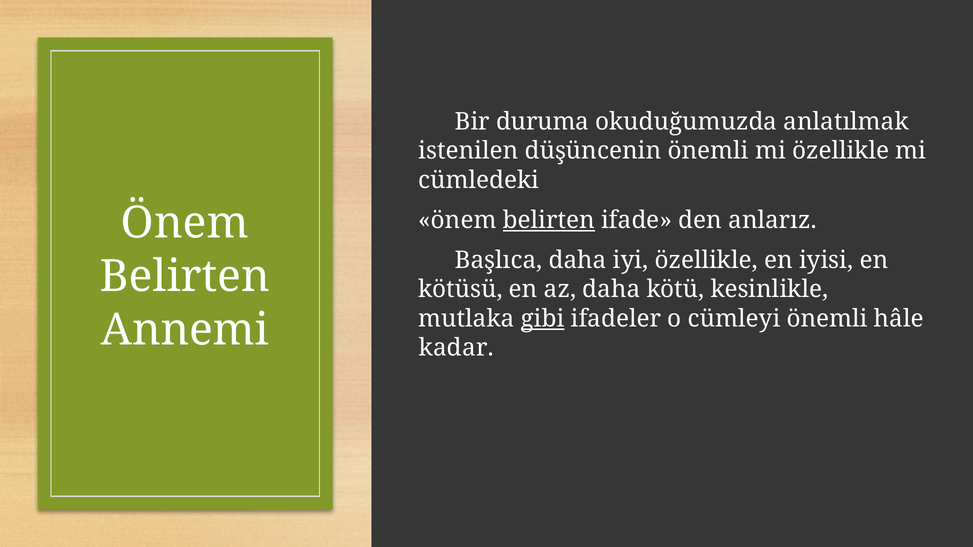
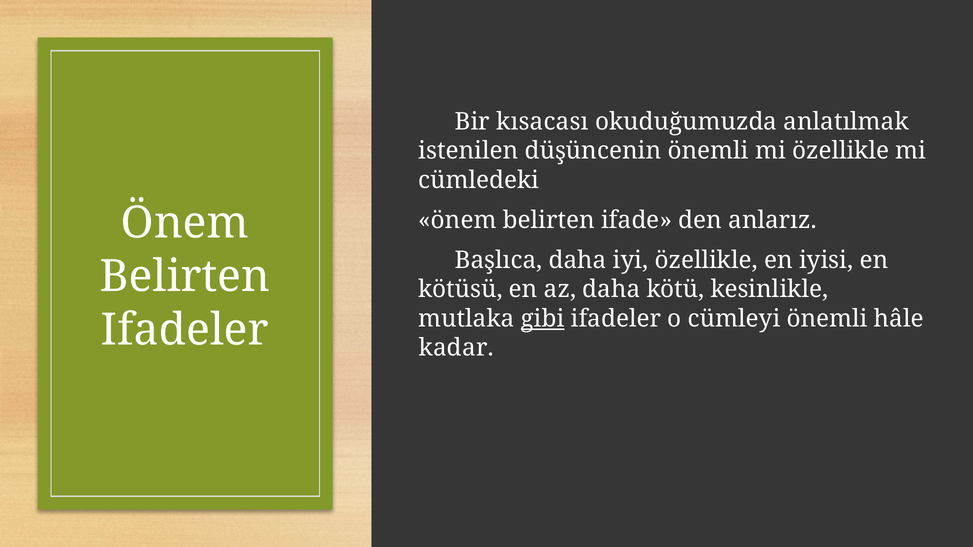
duruma: duruma -> kısacası (542, 122)
belirten underline: present -> none (549, 220)
Annemi: Annemi -> Ifadeler (185, 330)
